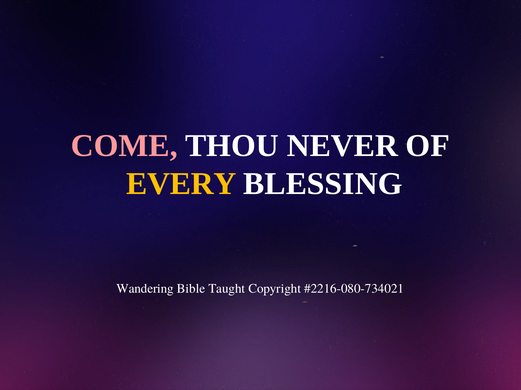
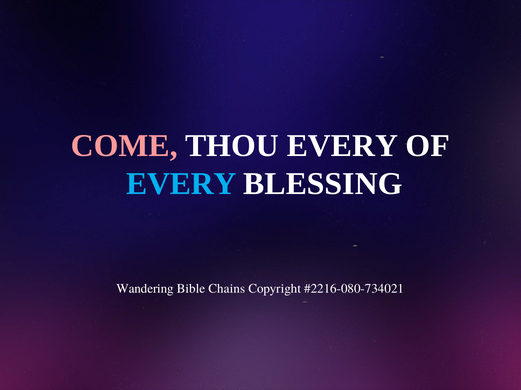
THOU NEVER: NEVER -> EVERY (342, 146)
EVERY colour: yellow -> light blue (181, 184)
Taught: Taught -> Chains (227, 289)
